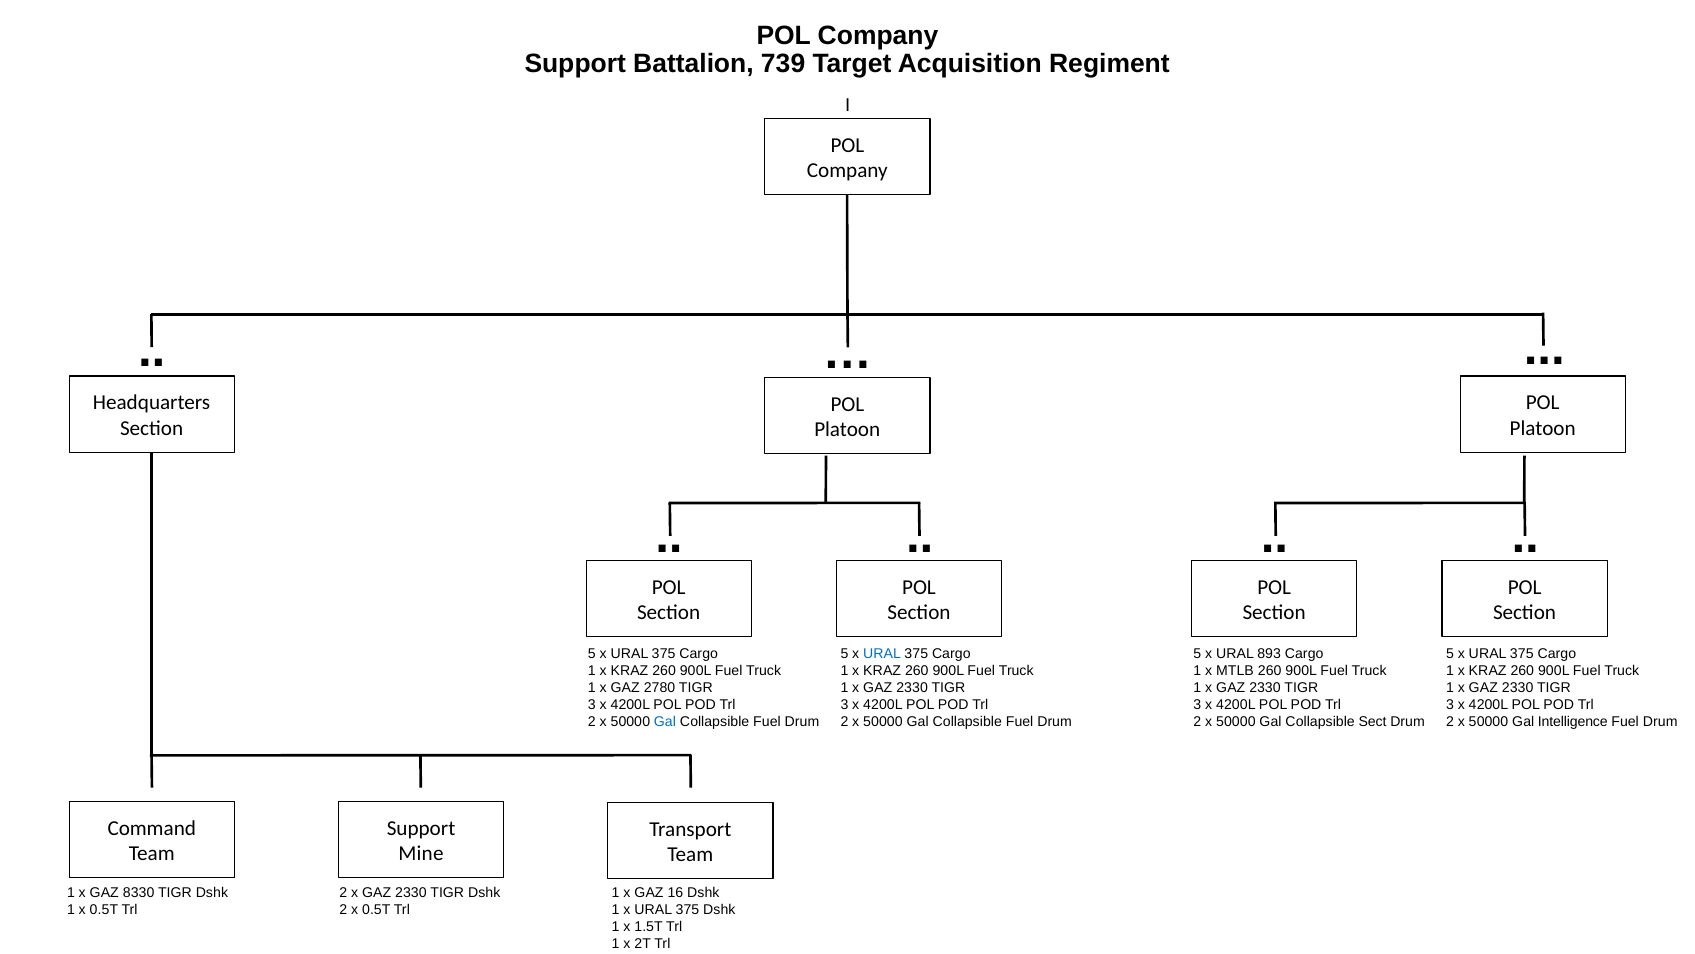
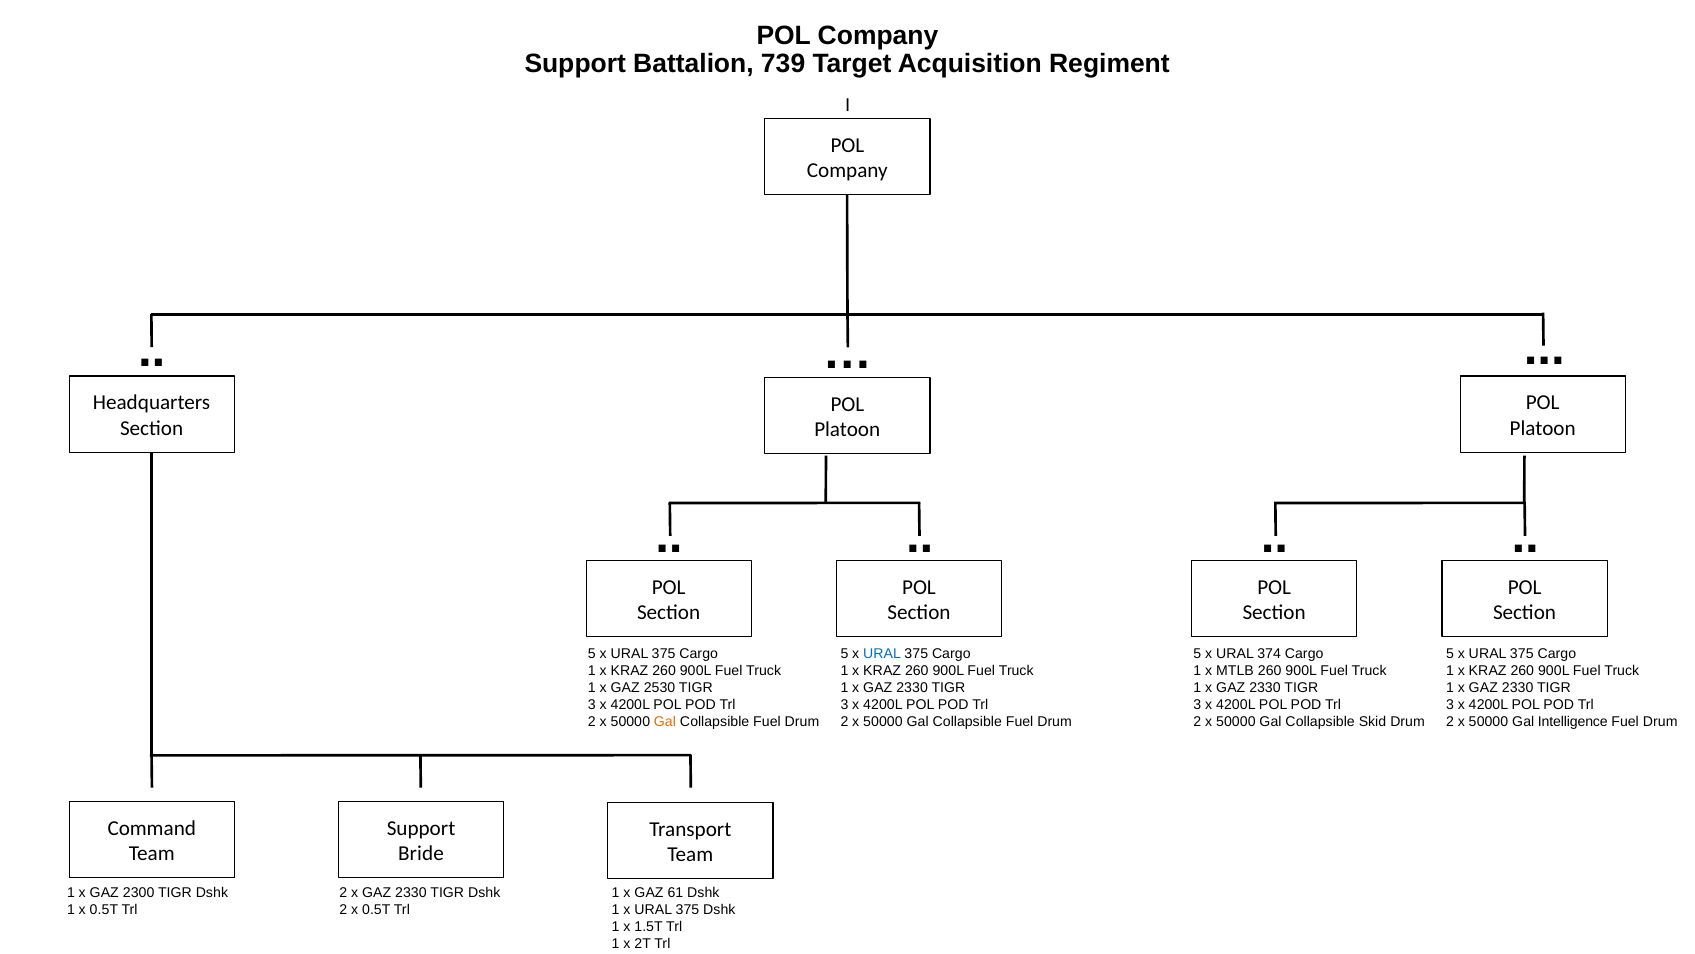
893: 893 -> 374 (1269, 654)
2780: 2780 -> 2530 (660, 687)
Gal colour: blue -> orange (665, 721)
Sect: Sect -> Skid (1372, 721)
Mine: Mine -> Bride (421, 853)
8330: 8330 -> 2300 (139, 893)
16: 16 -> 61 (675, 893)
